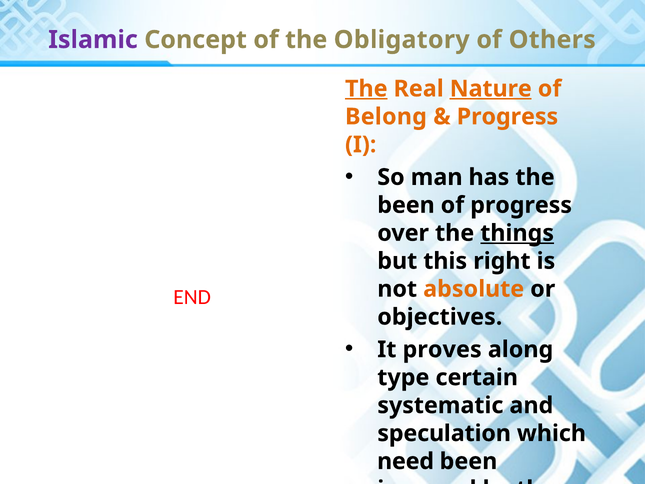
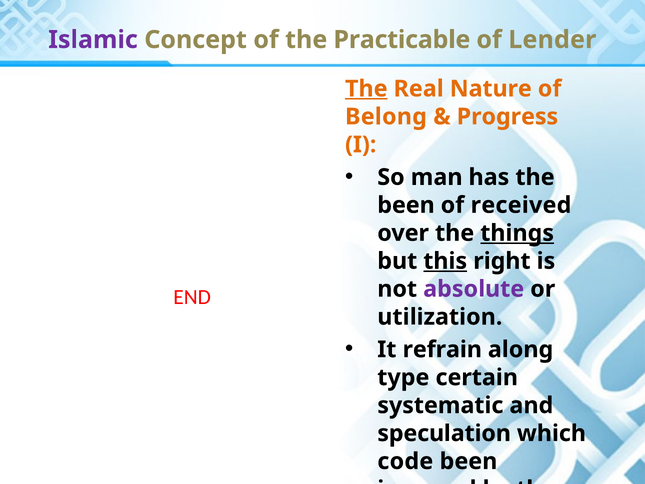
Obligatory: Obligatory -> Practicable (402, 40)
Others: Others -> Lender (552, 40)
Nature underline: present -> none (491, 89)
of progress: progress -> received (521, 205)
this underline: none -> present (445, 261)
absolute colour: orange -> purple (474, 289)
objectives: objectives -> utilization (440, 317)
proves: proves -> refrain (442, 349)
need: need -> code (405, 461)
